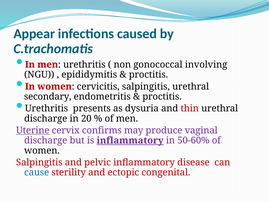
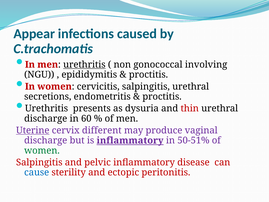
urethritis underline: none -> present (84, 65)
secondary: secondary -> secretions (48, 97)
20: 20 -> 60 (86, 118)
confirms: confirms -> different (102, 130)
50-60%: 50-60% -> 50-51% (193, 140)
women colour: black -> green (42, 150)
congenital: congenital -> peritonitis (166, 172)
